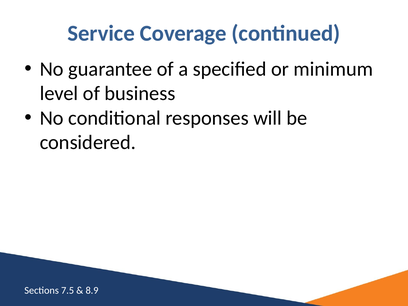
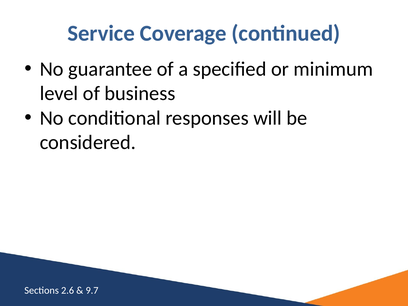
7.5: 7.5 -> 2.6 (68, 290)
8.9: 8.9 -> 9.7 (92, 290)
